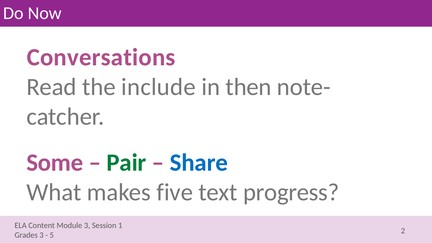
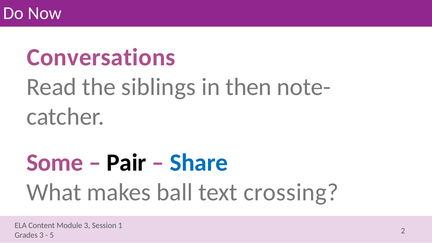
include: include -> siblings (159, 87)
Pair colour: green -> black (126, 163)
five: five -> ball (175, 192)
progress: progress -> crossing (291, 192)
